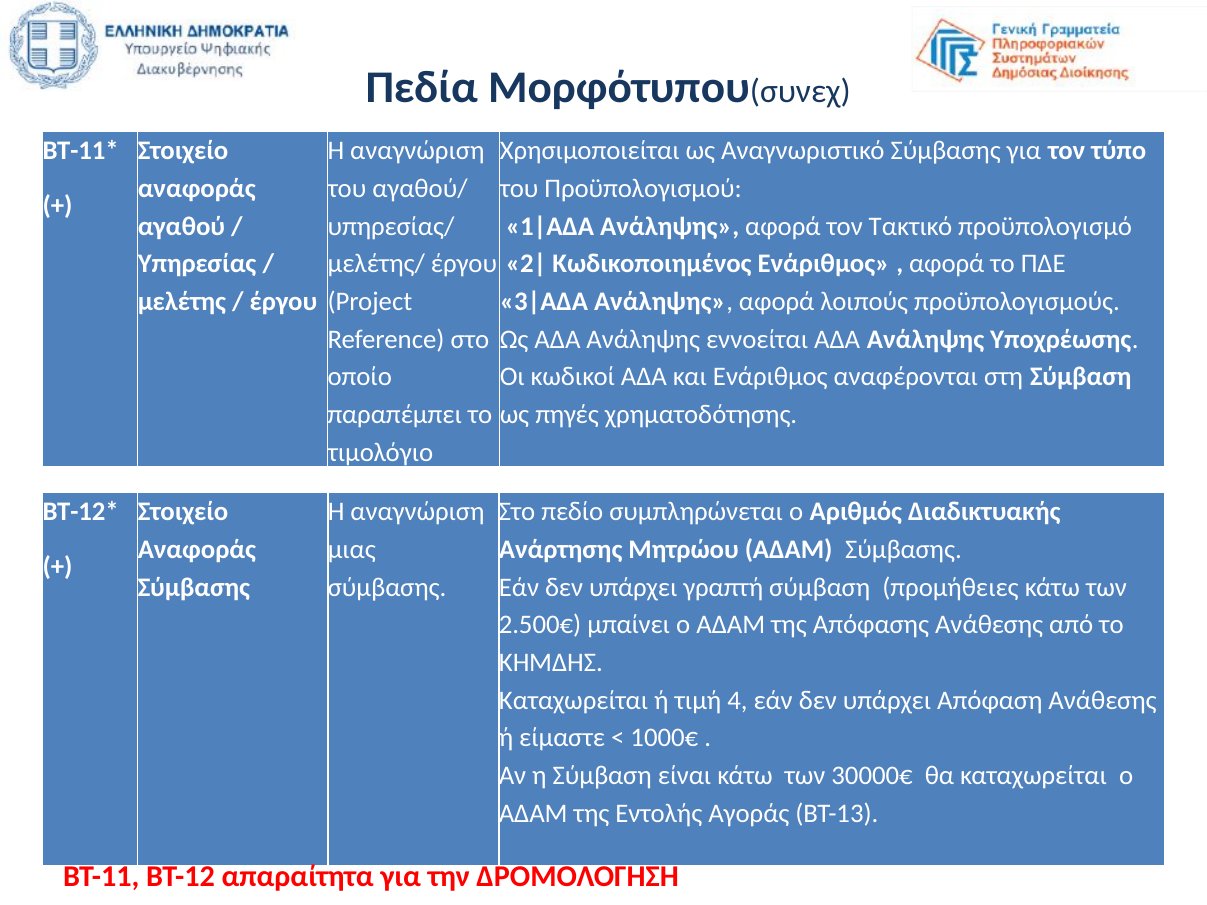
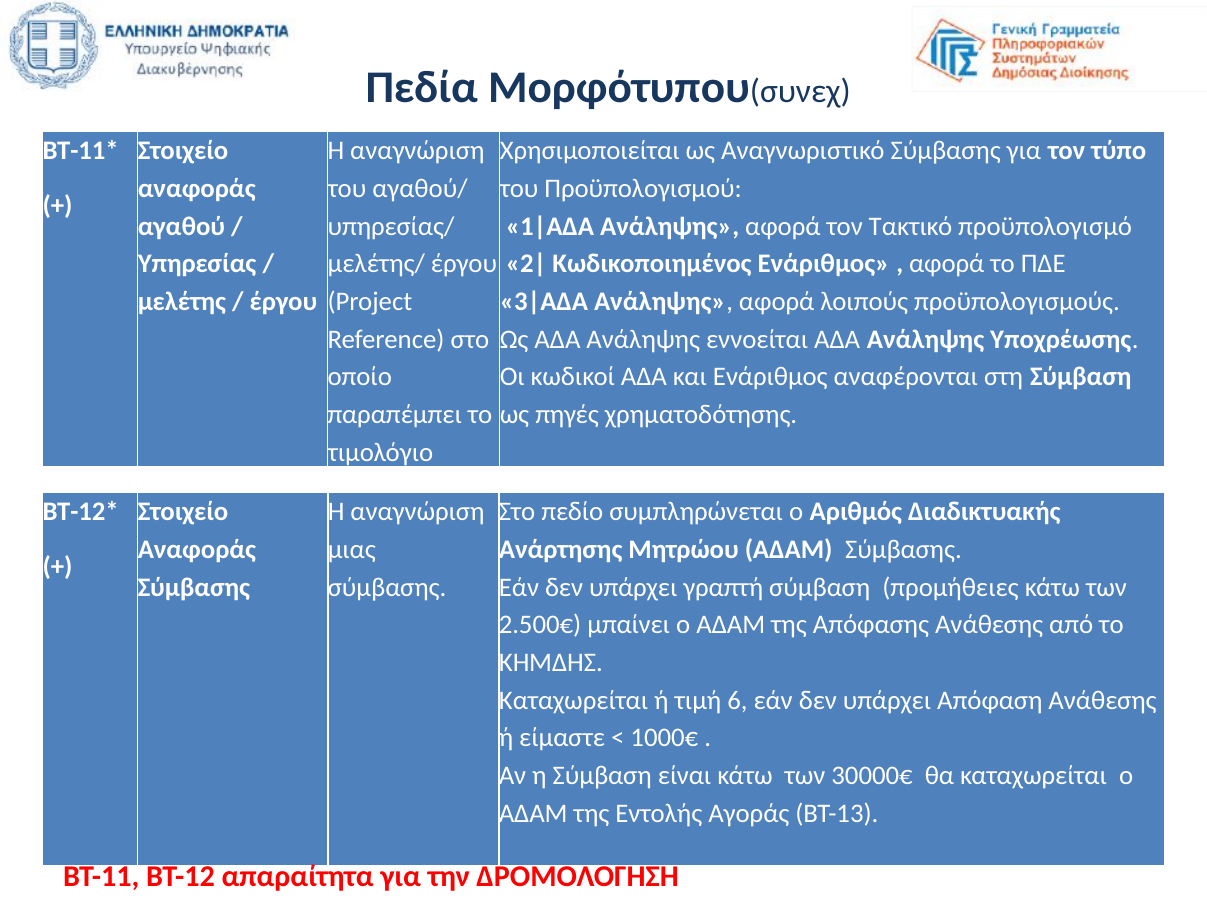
4: 4 -> 6 (738, 701)
